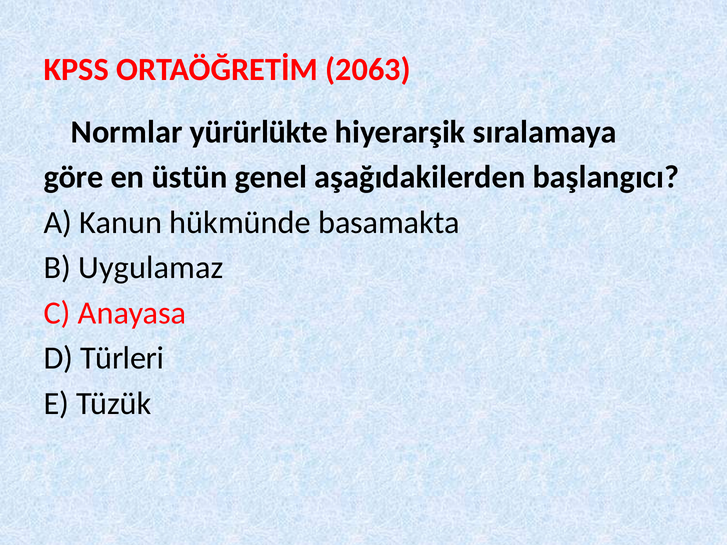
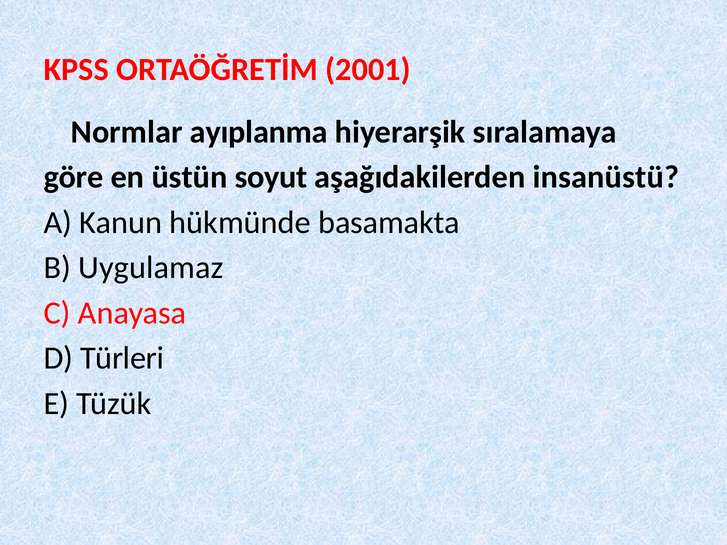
2063: 2063 -> 2001 (368, 70)
yürürlükte: yürürlükte -> ayıplanma (259, 132)
genel: genel -> soyut (271, 177)
başlangıcı: başlangıcı -> insanüstü (606, 177)
